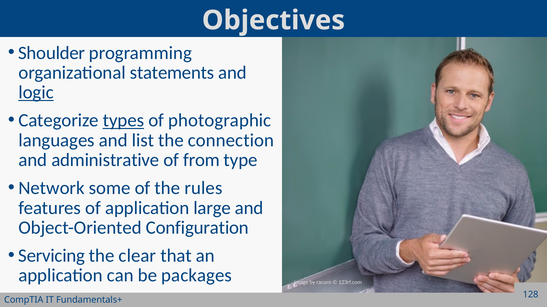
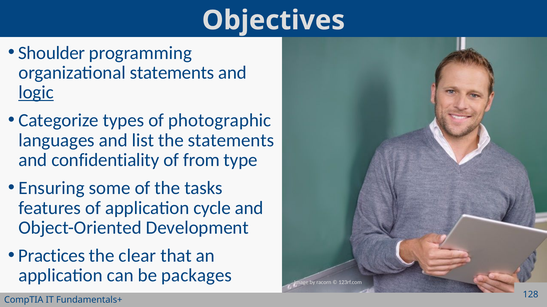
types underline: present -> none (123, 121)
the connection: connection -> statements (231, 141)
administrative: administrative -> confidentiality (105, 160)
Network: Network -> Ensuring (52, 188)
rules: rules -> tasks (203, 188)
large: large -> cycle (212, 208)
Configuration: Configuration -> Development (197, 228)
Servicing: Servicing -> Practices (52, 256)
